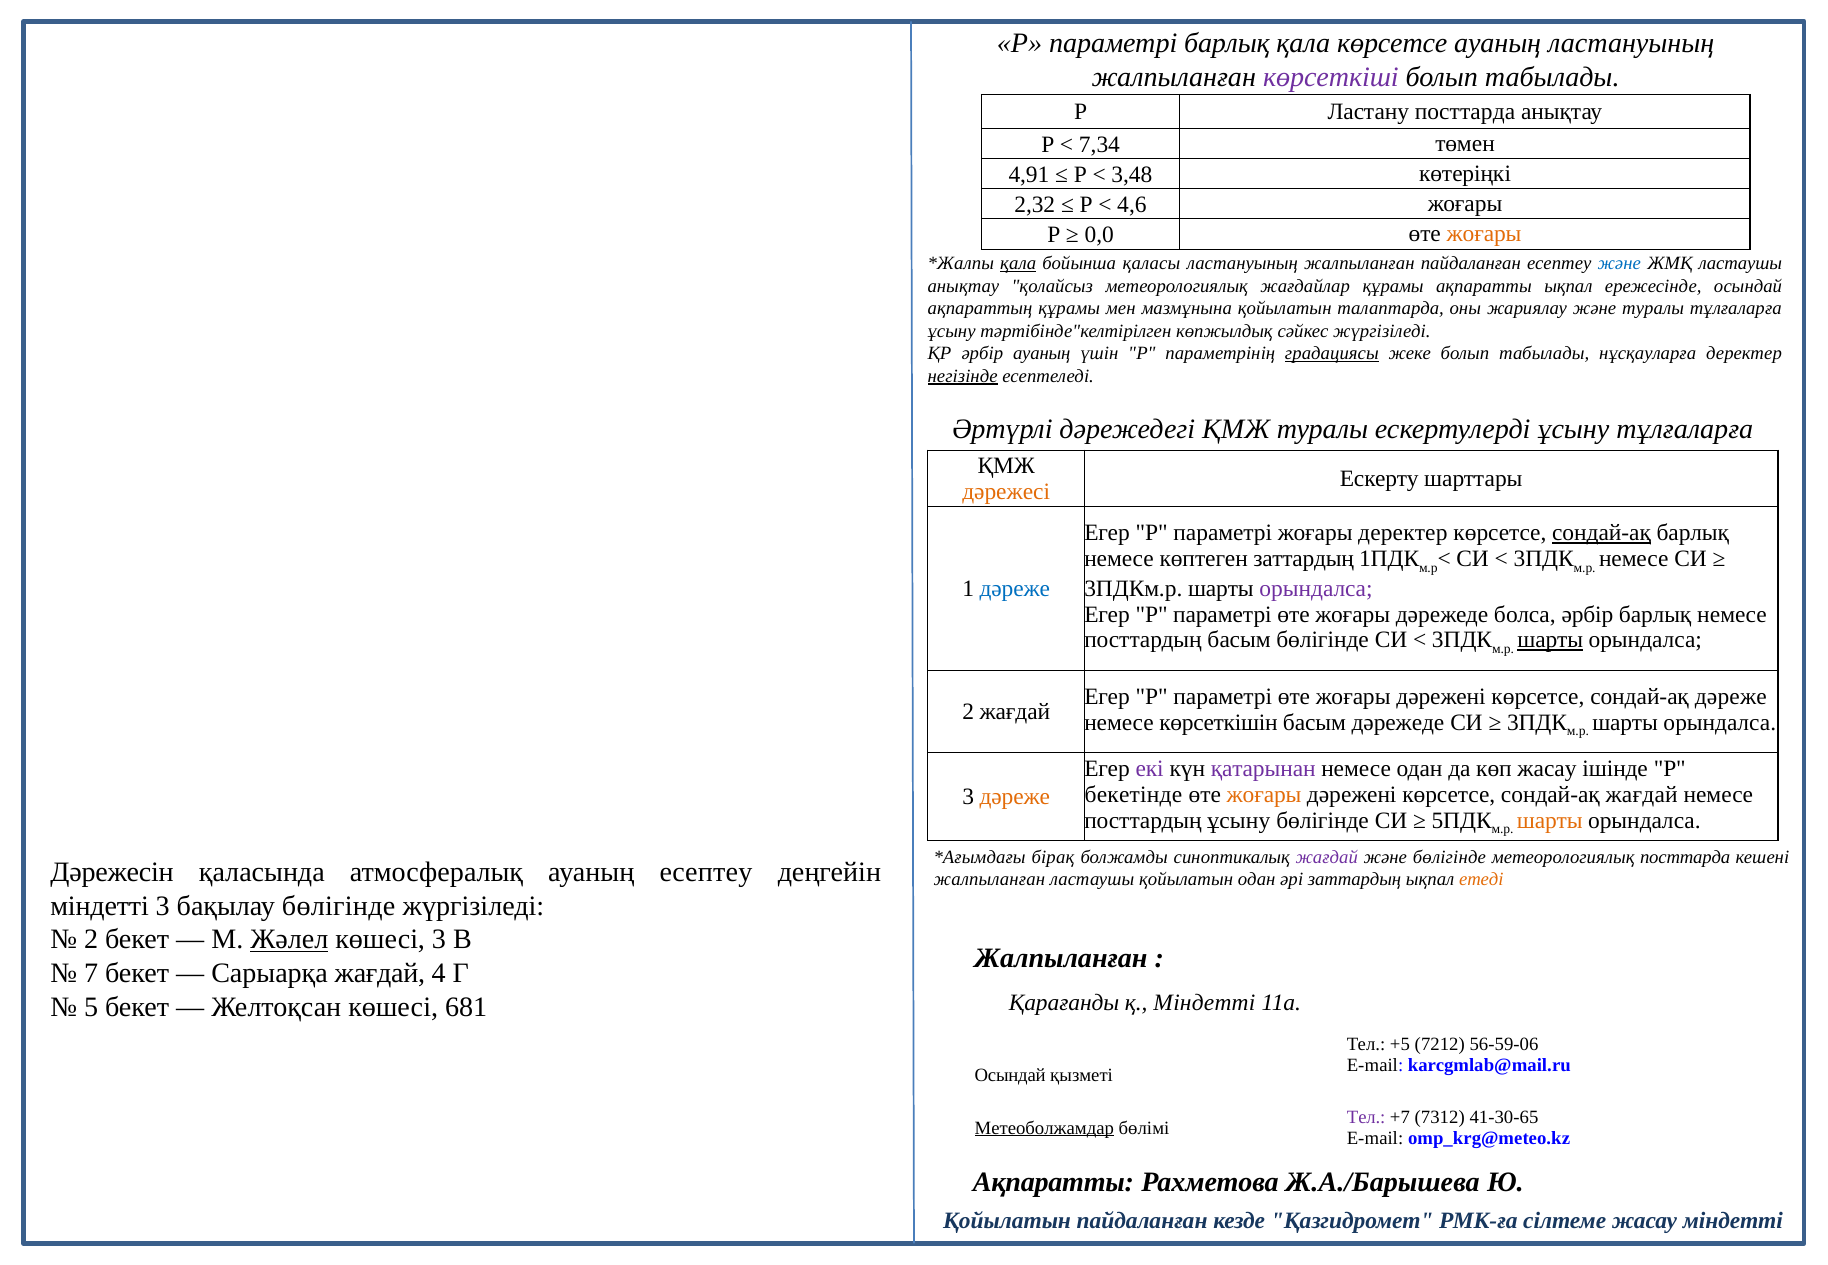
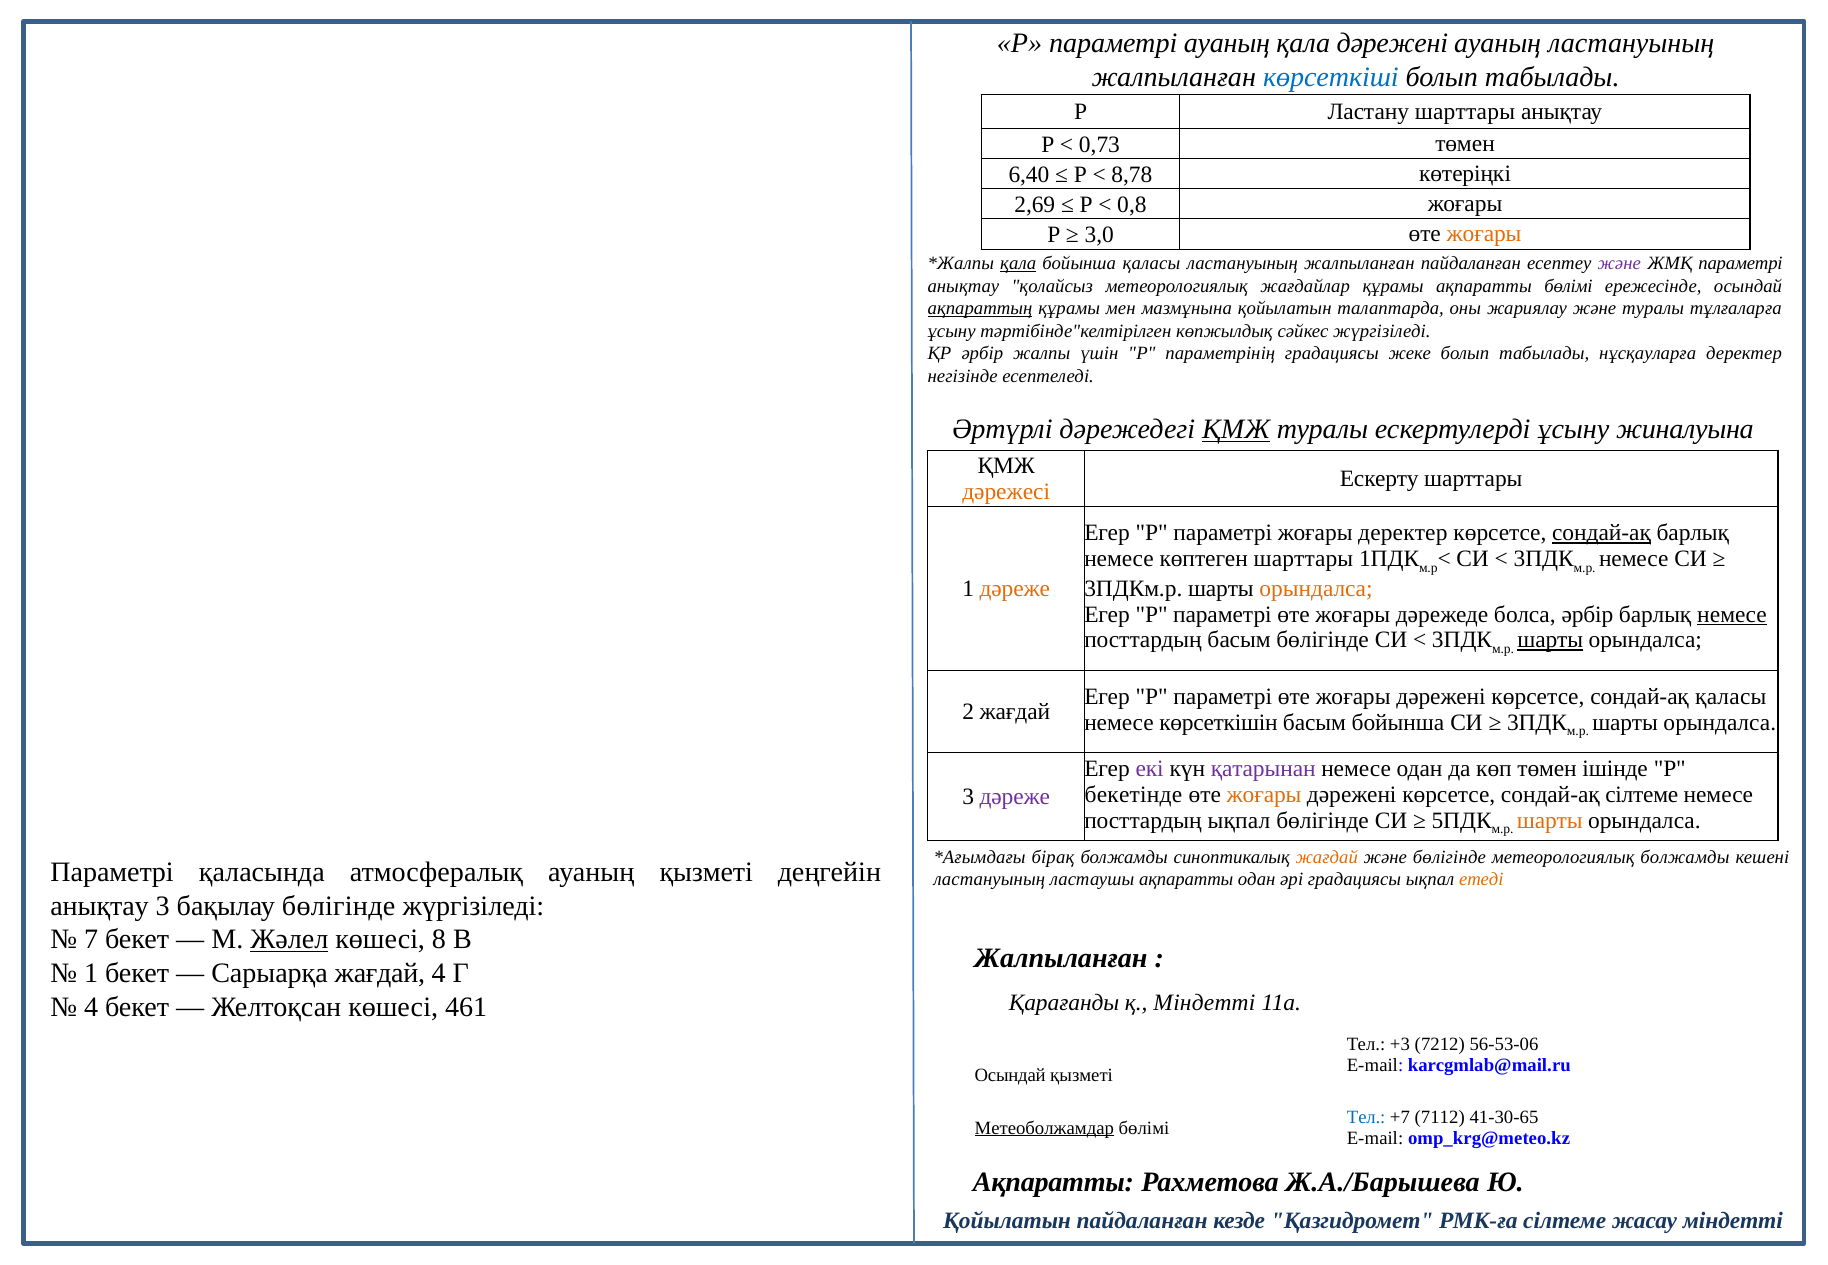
параметрі барлық: барлық -> ауаның (1227, 43)
қала көрсетсе: көрсетсе -> дәрежені (1392, 43)
көрсеткіші colour: purple -> blue (1331, 77)
Ластану посттарда: посттарда -> шарттары (1465, 112)
7,34: 7,34 -> 0,73 (1099, 145)
4,91: 4,91 -> 6,40 (1029, 175)
3,48: 3,48 -> 8,78 (1132, 175)
2,32: 2,32 -> 2,69 (1035, 205)
4,6: 4,6 -> 0,8 (1132, 205)
0,0: 0,0 -> 3,0 (1099, 235)
және colour: blue -> purple (1619, 264)
ЖМҚ ластаушы: ластаушы -> параметрі (1741, 264)
ақпаратты ықпал: ықпал -> бөлімі (1568, 286)
ақпараттың underline: none -> present (980, 309)
әрбір ауаның: ауаның -> жалпы (1042, 354)
градациясы underline: present -> none (1332, 354)
негізінде underline: present -> none (963, 376)
ҚМЖ underline: none -> present (1236, 430)
ұсыну тұлғаларға: тұлғаларға -> жиналуына (1685, 430)
көптеген заттардың: заттардың -> шарттары (1303, 559)
дәреже colour: blue -> orange (1015, 589)
орындалса colour: purple -> orange (1316, 589)
немесе underline: none -> present (1732, 615)
сондай-ақ дәреже: дәреже -> қаласы (1731, 697)
басым дәрежеде: дәрежеде -> бойынша (1398, 723)
көп жасау: жасау -> төмен (1547, 769)
сондай-ақ жағдай: жағдай -> сілтеме (1642, 795)
дәреже colour: orange -> purple (1015, 797)
посттардың ұсыну: ұсыну -> ықпал (1239, 821)
жағдай colour: purple -> orange (1327, 857)
метеорологиялық посттарда: посттарда -> болжамды (1685, 857)
Дәрежесін: Дәрежесін -> Параметрі (112, 872)
ауаның есептеу: есептеу -> қызметі (706, 872)
жалпыланған: жалпыланған -> ластануының (989, 880)
ластаушы қойылатын: қойылатын -> ақпаратты (1186, 880)
әрі заттардың: заттардың -> градациясы (1354, 880)
міндетті: міндетті -> анықтау (100, 906)
2: 2 -> 7 (91, 940)
көшесі 3: 3 -> 8 (439, 940)
7: 7 -> 1 (91, 974)
5: 5 -> 4 (91, 1007)
681: 681 -> 461 (466, 1007)
+5: +5 -> +3 (1400, 1045)
56-59-06: 56-59-06 -> 56-53-06 (1504, 1045)
Тел colour: purple -> blue (1366, 1118)
7312: 7312 -> 7112 (1440, 1118)
